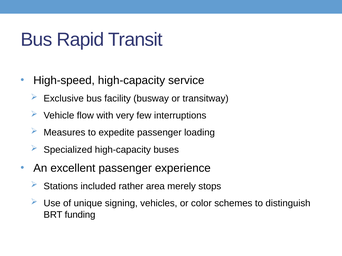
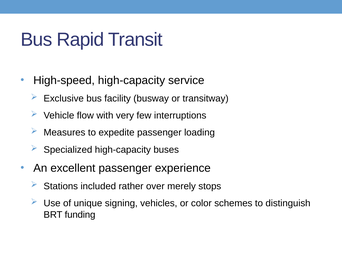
area: area -> over (155, 187)
